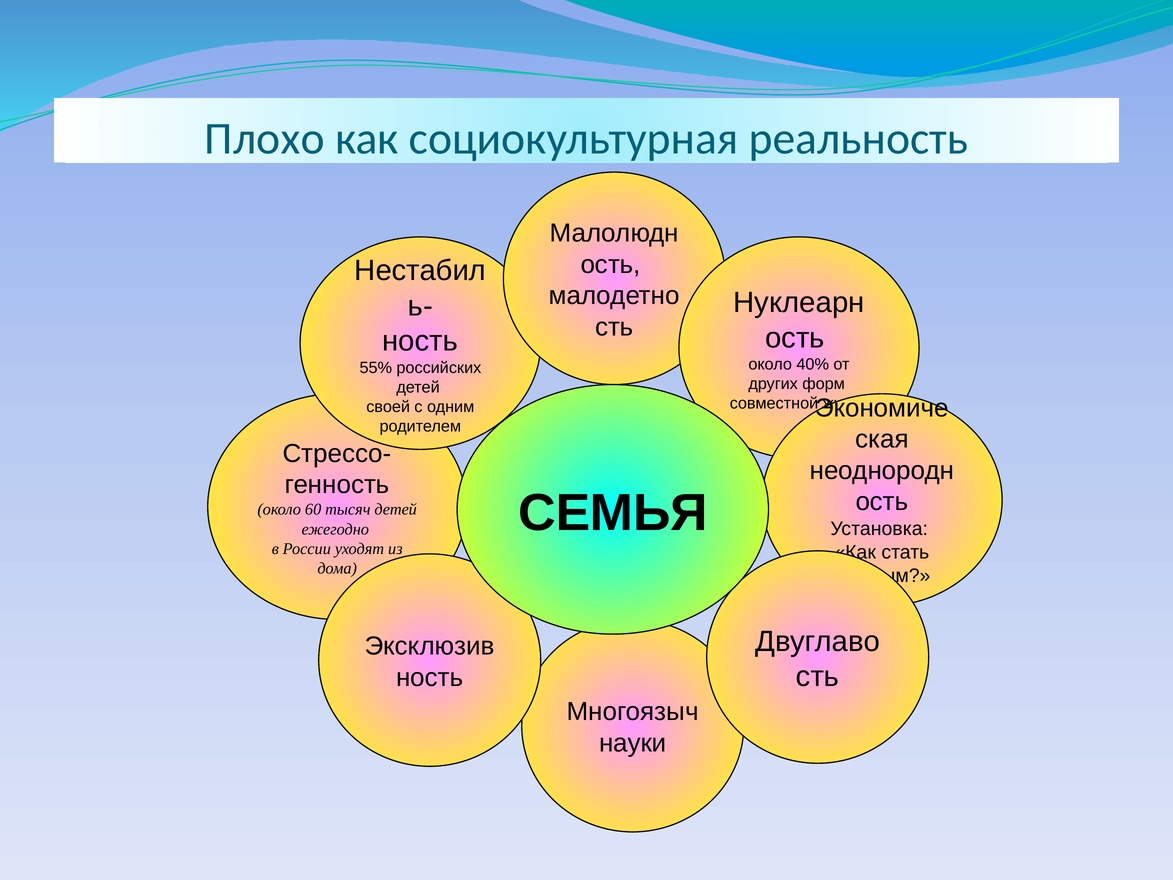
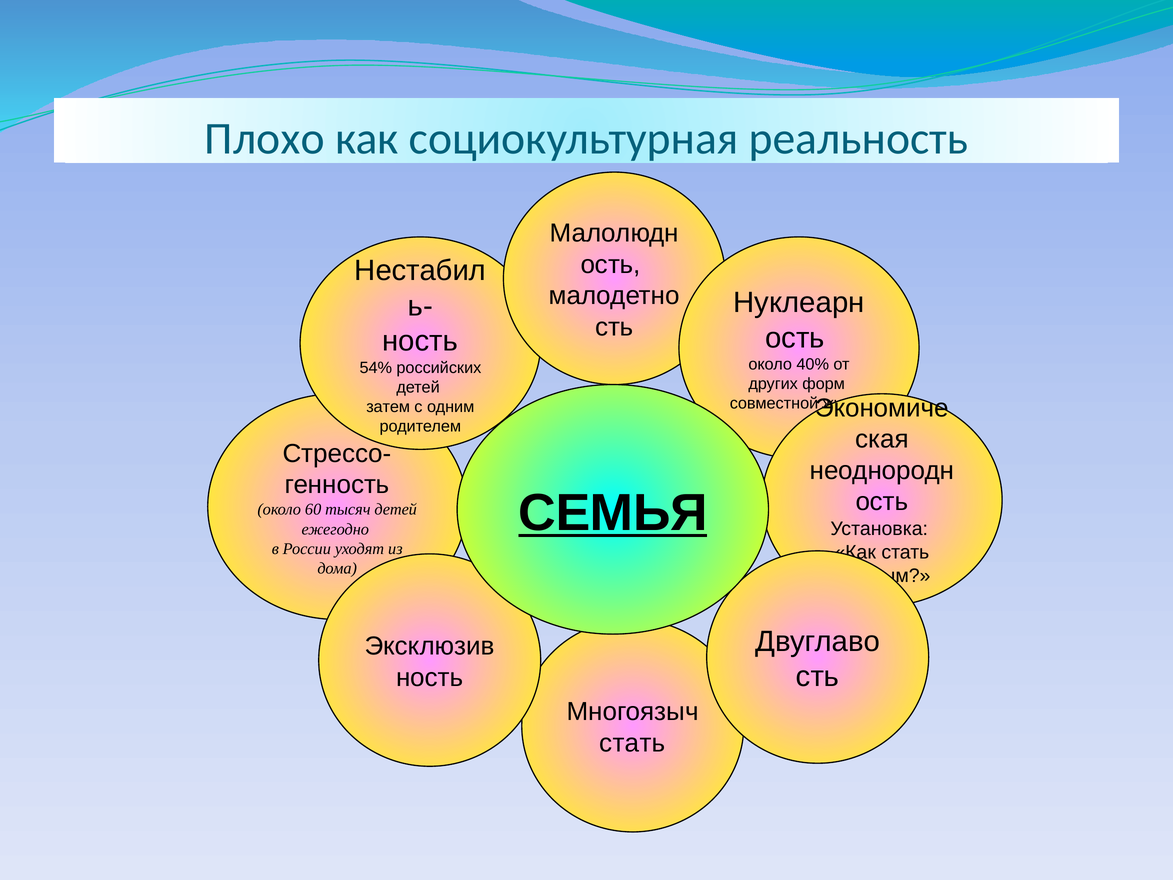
55%: 55% -> 54% (376, 368)
своей: своей -> затем (388, 407)
СЕМЬЯ underline: none -> present (613, 513)
науки: науки -> стать (632, 743)
